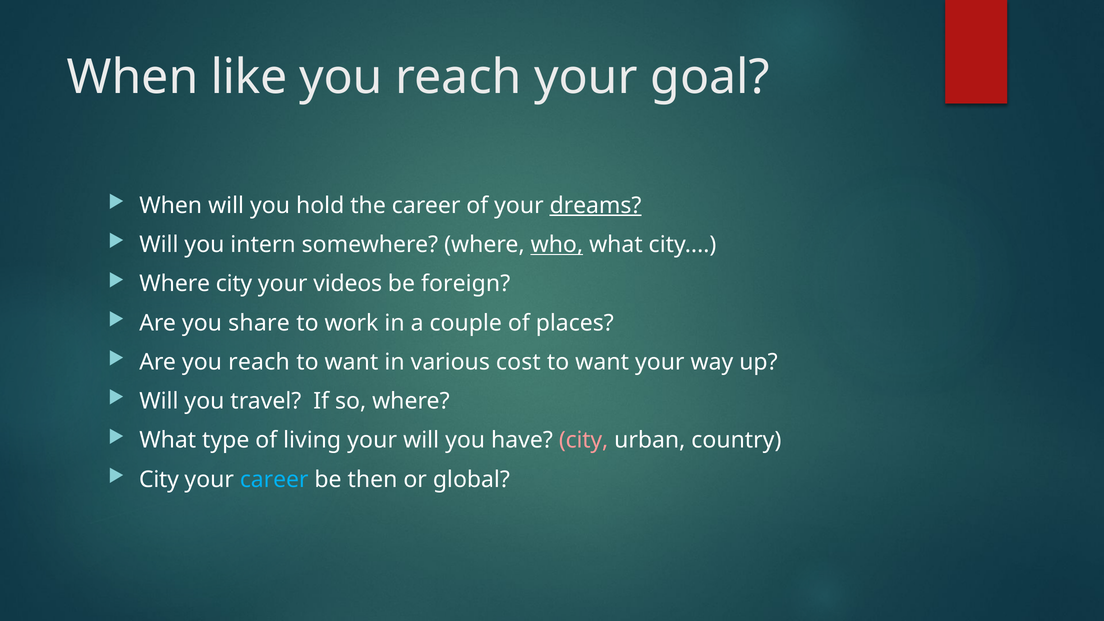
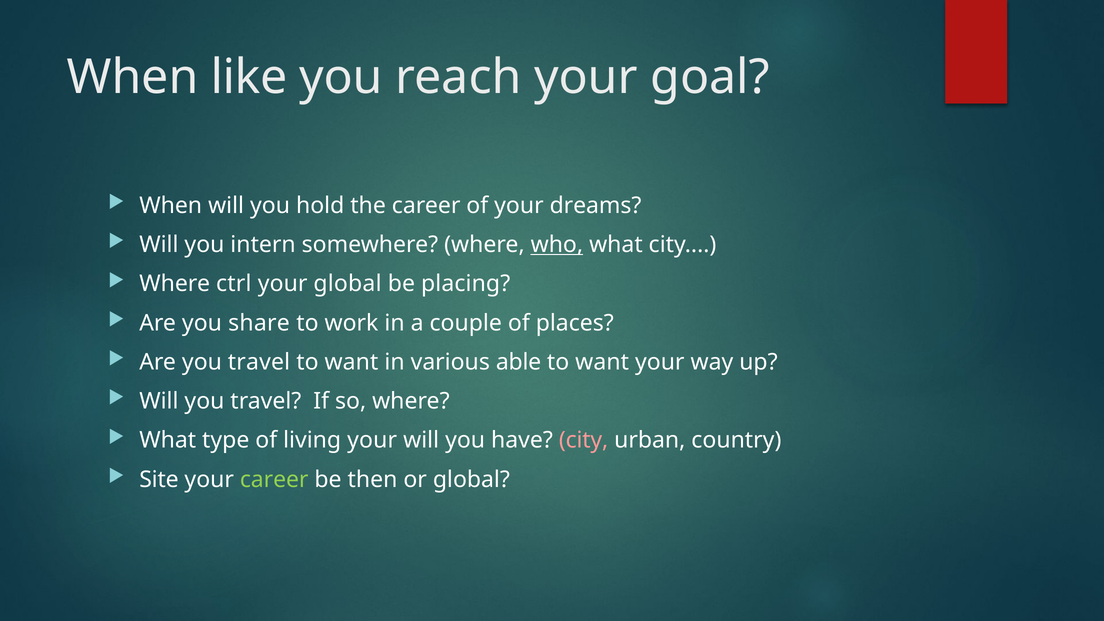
dreams underline: present -> none (596, 205)
Where city: city -> ctrl (234, 284)
your videos: videos -> global (347, 284)
foreign: foreign -> placing (466, 284)
Are you reach: reach -> travel (259, 362)
cost: cost -> able (519, 362)
City: City -> Site (159, 480)
career colour: light blue -> light green (274, 480)
